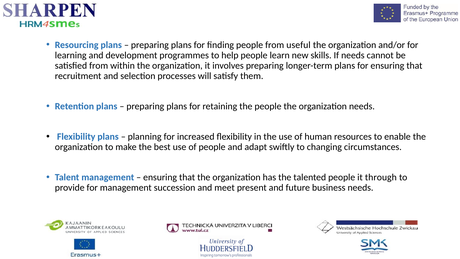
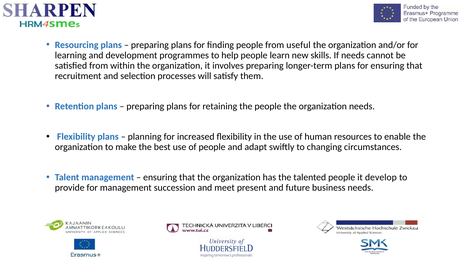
through: through -> develop (381, 177)
